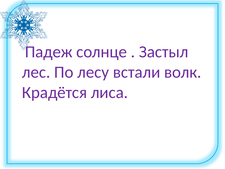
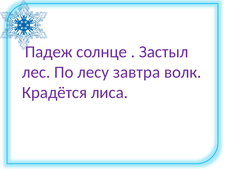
встали: встали -> завтра (137, 72)
